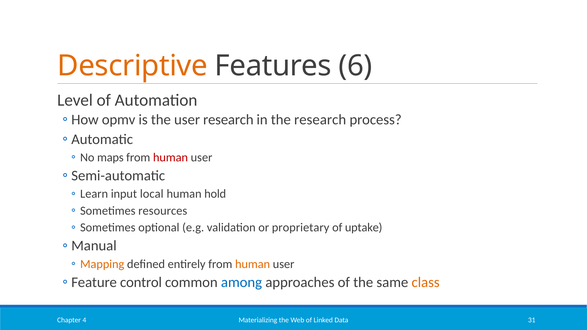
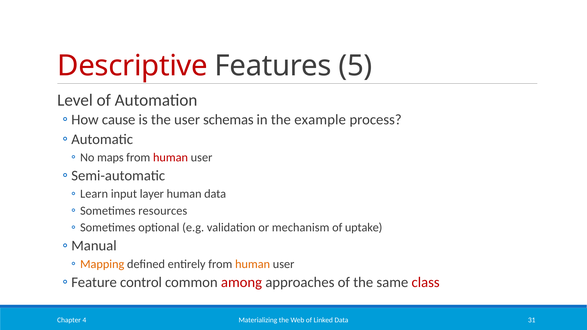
Descriptive colour: orange -> red (133, 66)
6: 6 -> 5 (355, 66)
opmv: opmv -> cause (119, 120)
user research: research -> schemas (228, 120)
the research: research -> example (320, 120)
local: local -> layer (152, 194)
human hold: hold -> data (215, 194)
proprietary: proprietary -> mechanism (301, 228)
among colour: blue -> red (242, 282)
class colour: orange -> red (426, 282)
